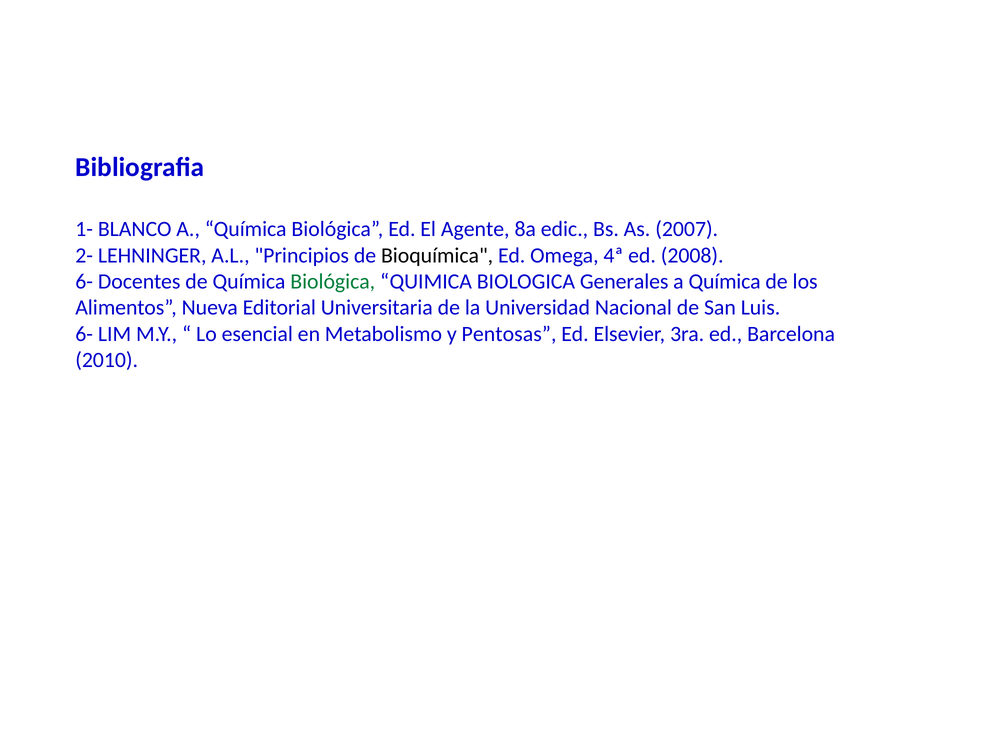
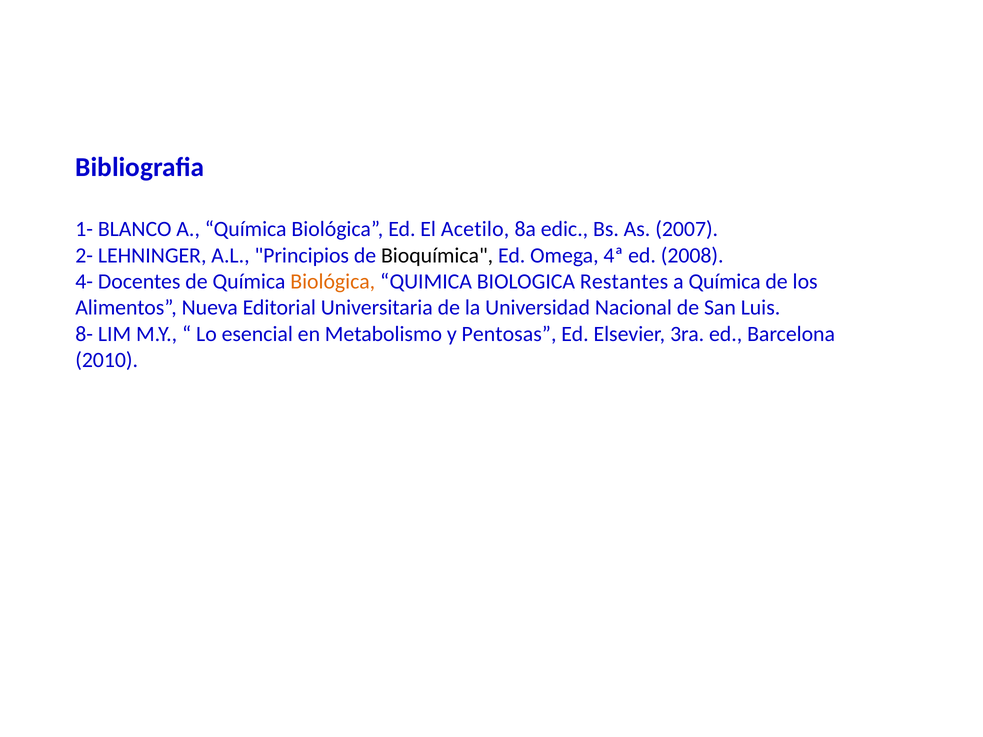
Agente: Agente -> Acetilo (475, 229)
6-: 6- -> 4- (84, 282)
Biológica colour: green -> orange (333, 282)
Generales: Generales -> Restantes (624, 282)
6-: 6- -> 8- (84, 334)
